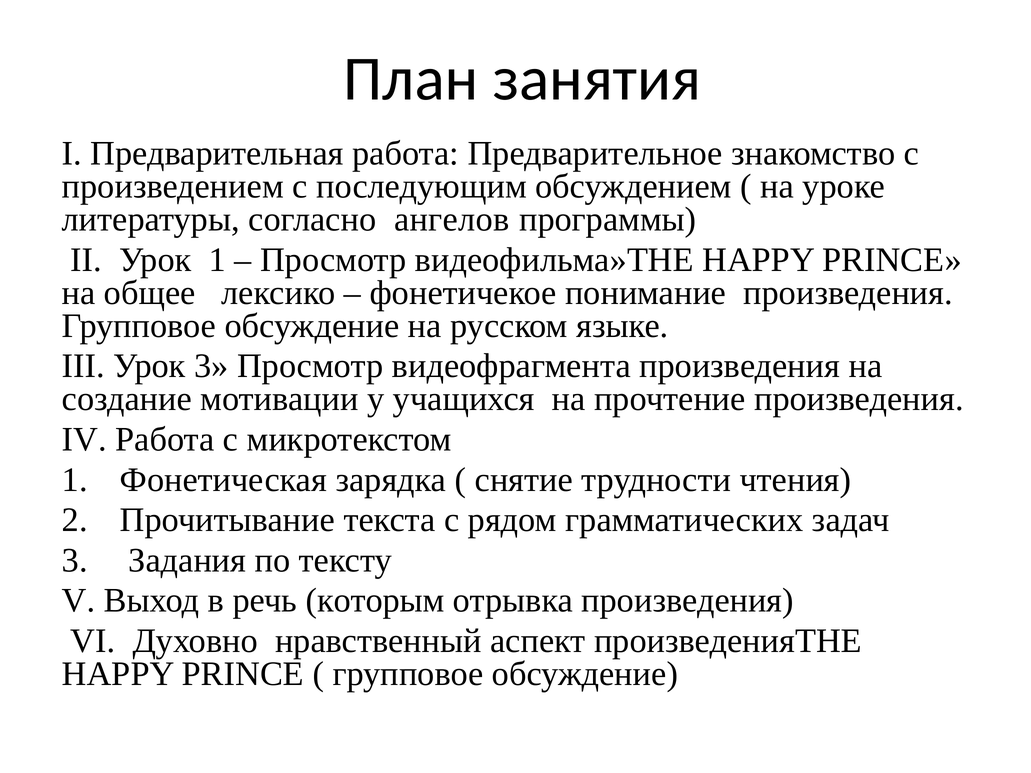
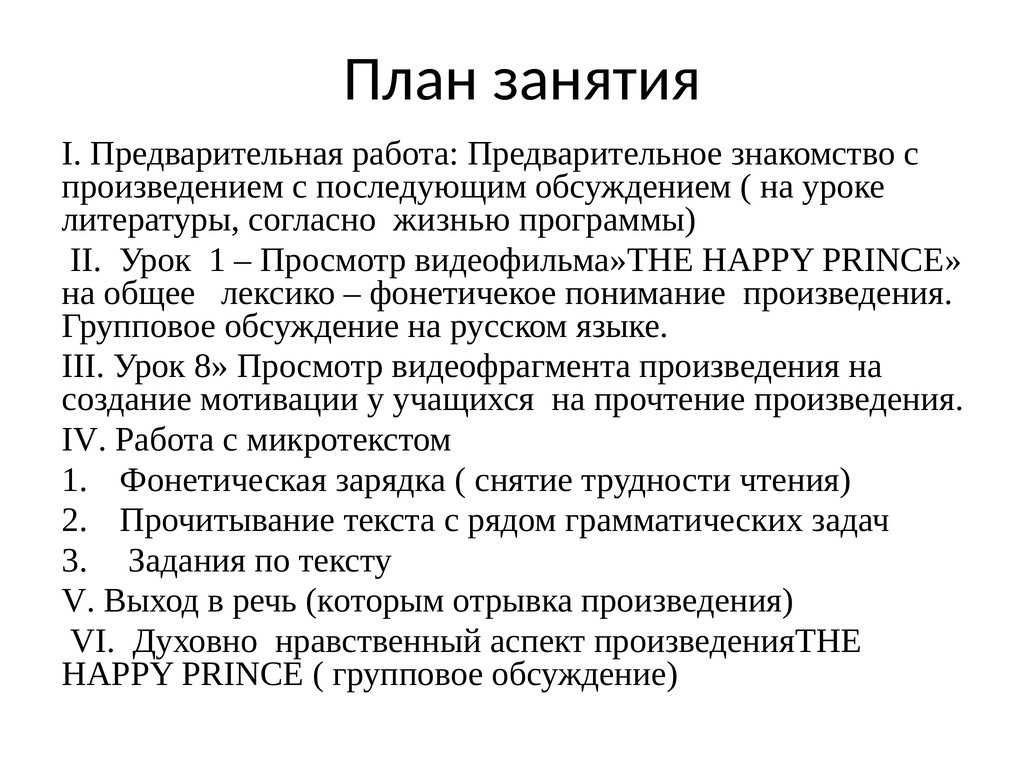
ангелов: ангелов -> жизнью (452, 220)
Урок 3: 3 -> 8 (211, 366)
